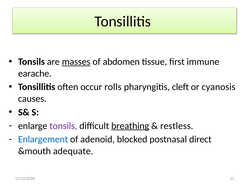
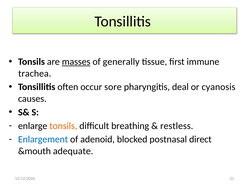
abdomen: abdomen -> generally (121, 62)
earache: earache -> trachea (35, 73)
rolls: rolls -> sore (113, 87)
cleft: cleft -> deal (180, 87)
tonsils colour: purple -> orange (63, 126)
breathing underline: present -> none (130, 126)
